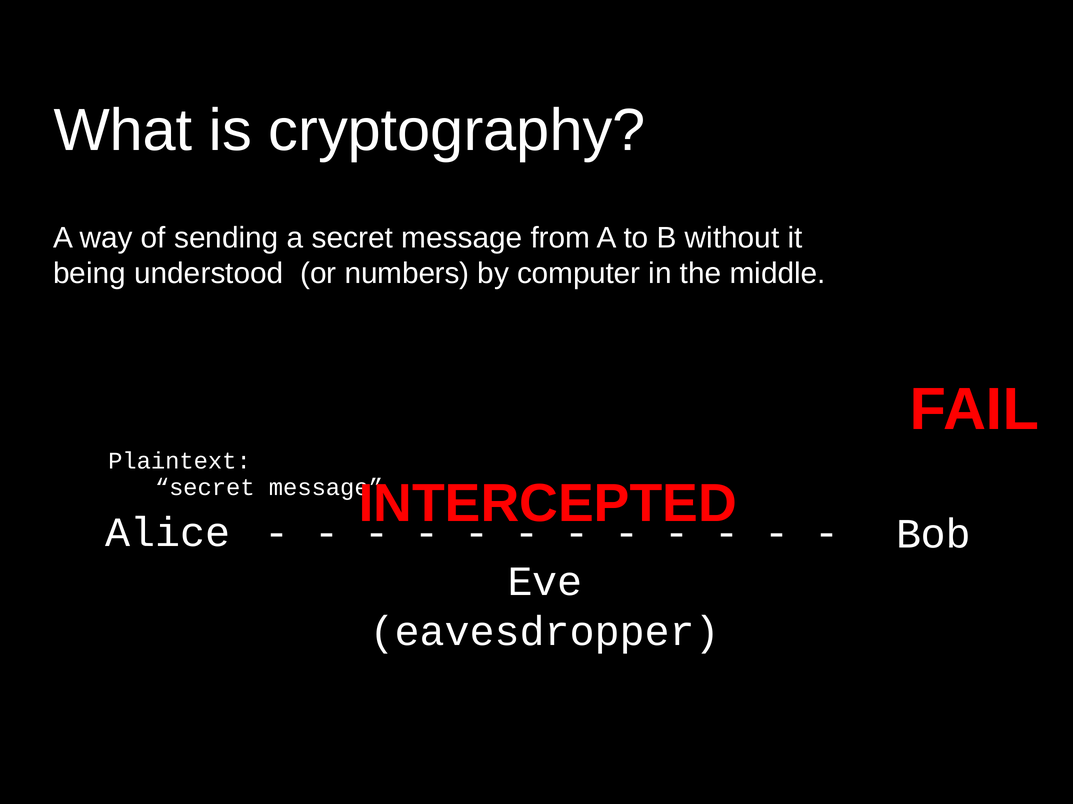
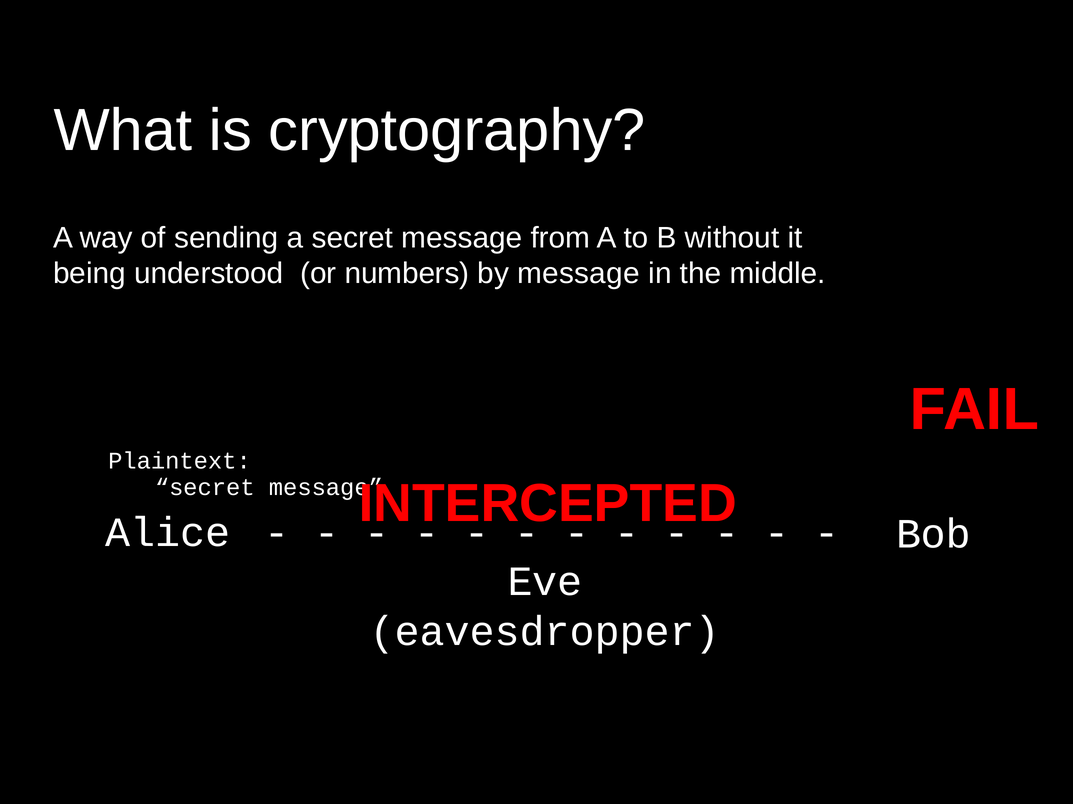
by computer: computer -> message (578, 274)
